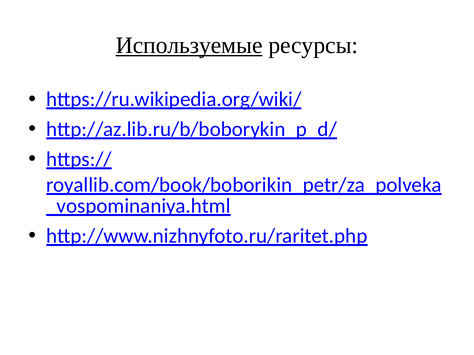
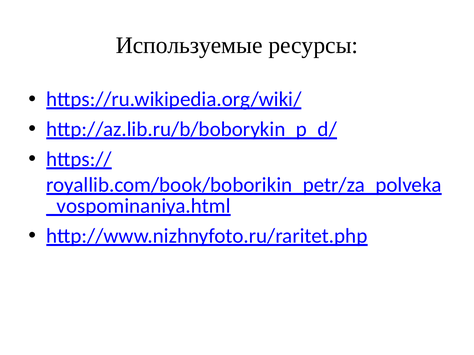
Используемые underline: present -> none (189, 46)
